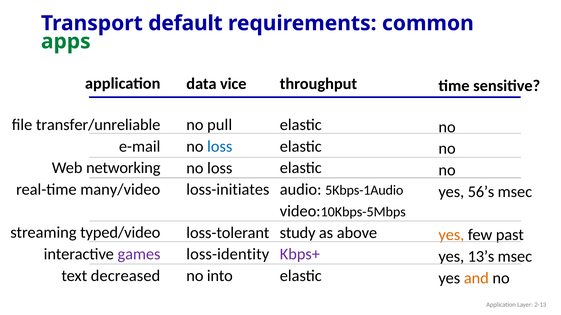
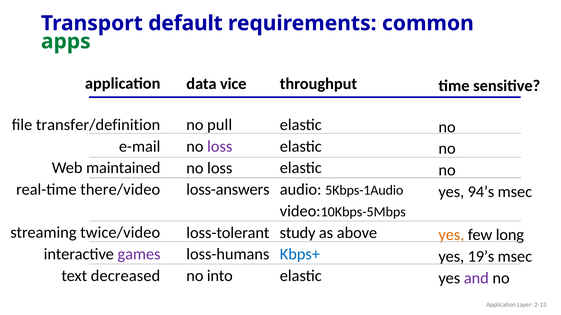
transfer/unreliable: transfer/unreliable -> transfer/definition (98, 125)
loss colour: blue -> purple (220, 147)
networking: networking -> maintained (123, 168)
many/video: many/video -> there/video (120, 190)
loss-initiates: loss-initiates -> loss-answers (228, 190)
56’s: 56’s -> 94’s (481, 192)
typed/video: typed/video -> twice/video (120, 233)
past: past -> long (510, 235)
Kbps+ colour: purple -> blue (300, 255)
loss-identity: loss-identity -> loss-humans (228, 255)
13’s: 13’s -> 19’s (481, 257)
and colour: orange -> purple (476, 278)
